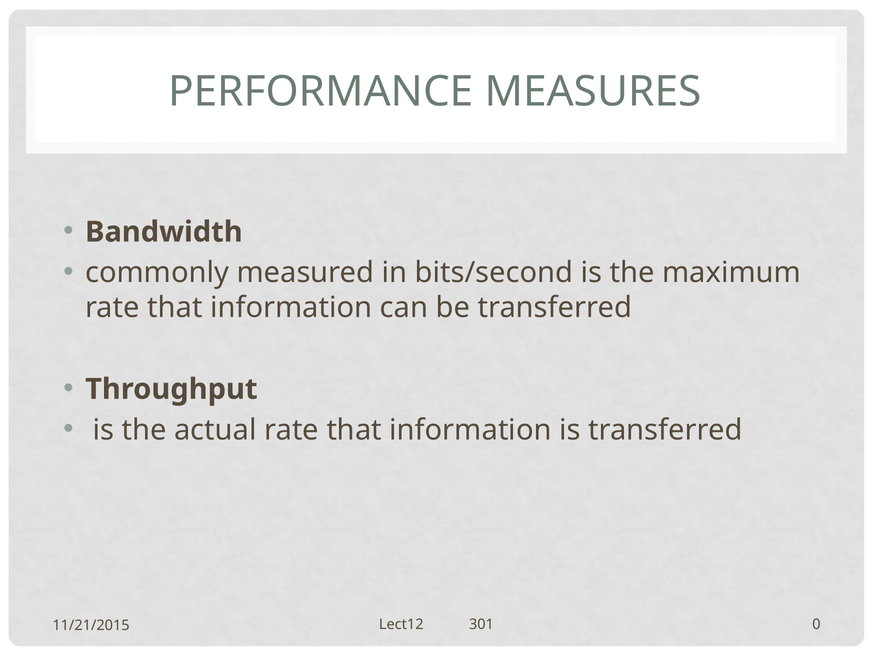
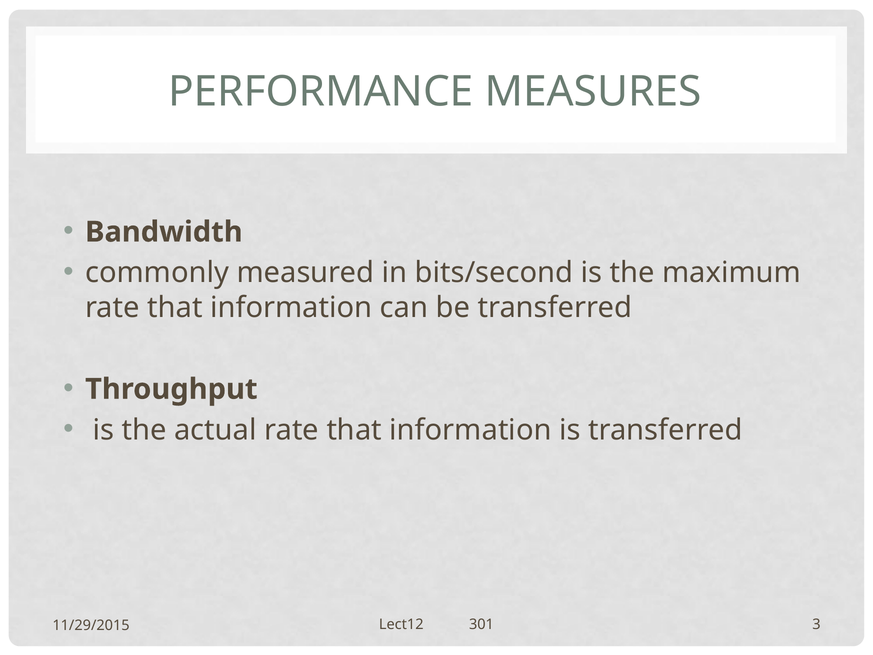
0: 0 -> 3 (816, 624)
11/21/2015: 11/21/2015 -> 11/29/2015 (91, 625)
